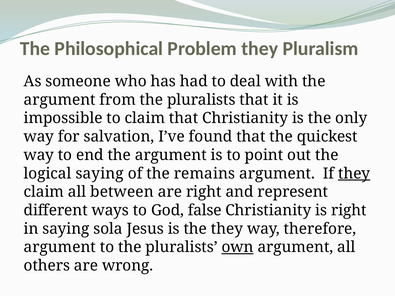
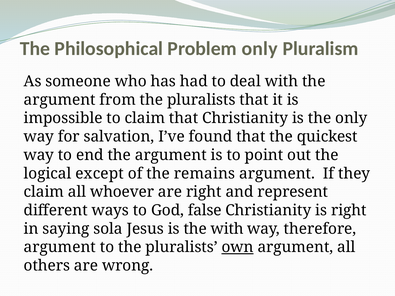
Problem they: they -> only (260, 49)
logical saying: saying -> except (100, 174)
they underline: present -> none (354, 174)
between: between -> whoever (122, 192)
the they: they -> with (227, 229)
